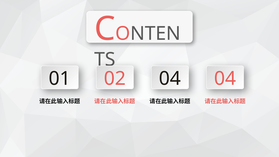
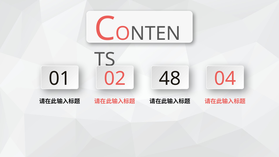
02 04: 04 -> 48 (170, 79)
